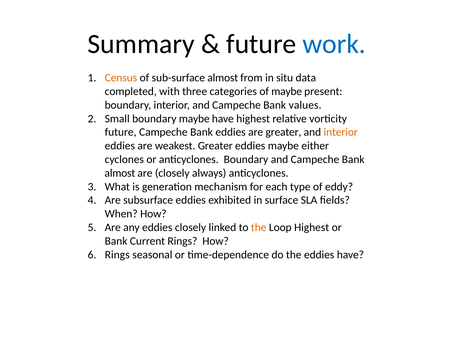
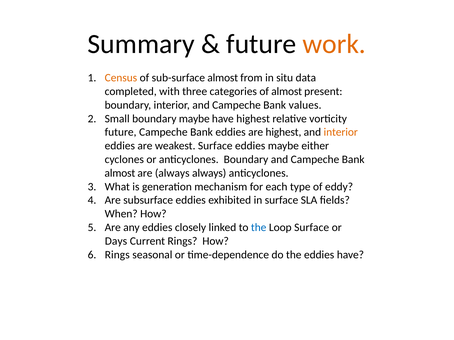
work colour: blue -> orange (334, 44)
of maybe: maybe -> almost (287, 92)
are greater: greater -> highest (283, 132)
weakest Greater: Greater -> Surface (215, 146)
are closely: closely -> always (172, 173)
the colour: orange -> blue (259, 228)
Loop Highest: Highest -> Surface (312, 228)
Bank: Bank -> Days (116, 241)
